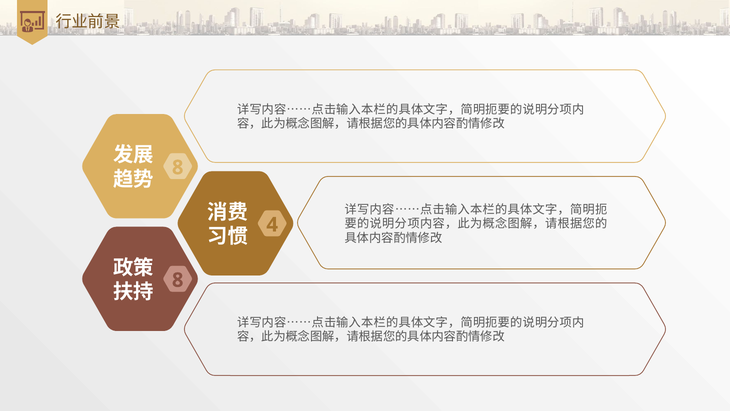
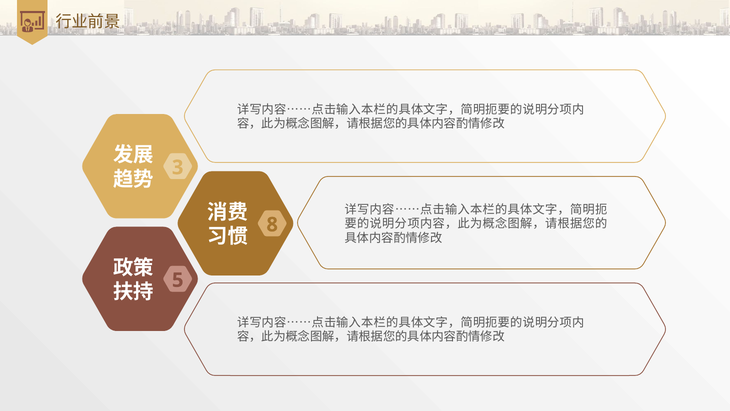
8: 8 -> 3 (178, 167)
4: 4 -> 8 (272, 224)
8: 8 -> 5 (178, 280)
